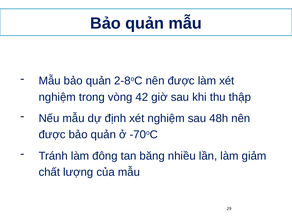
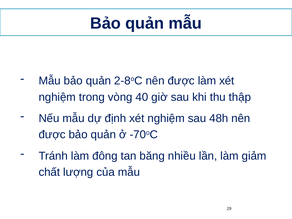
42: 42 -> 40 (142, 97)
